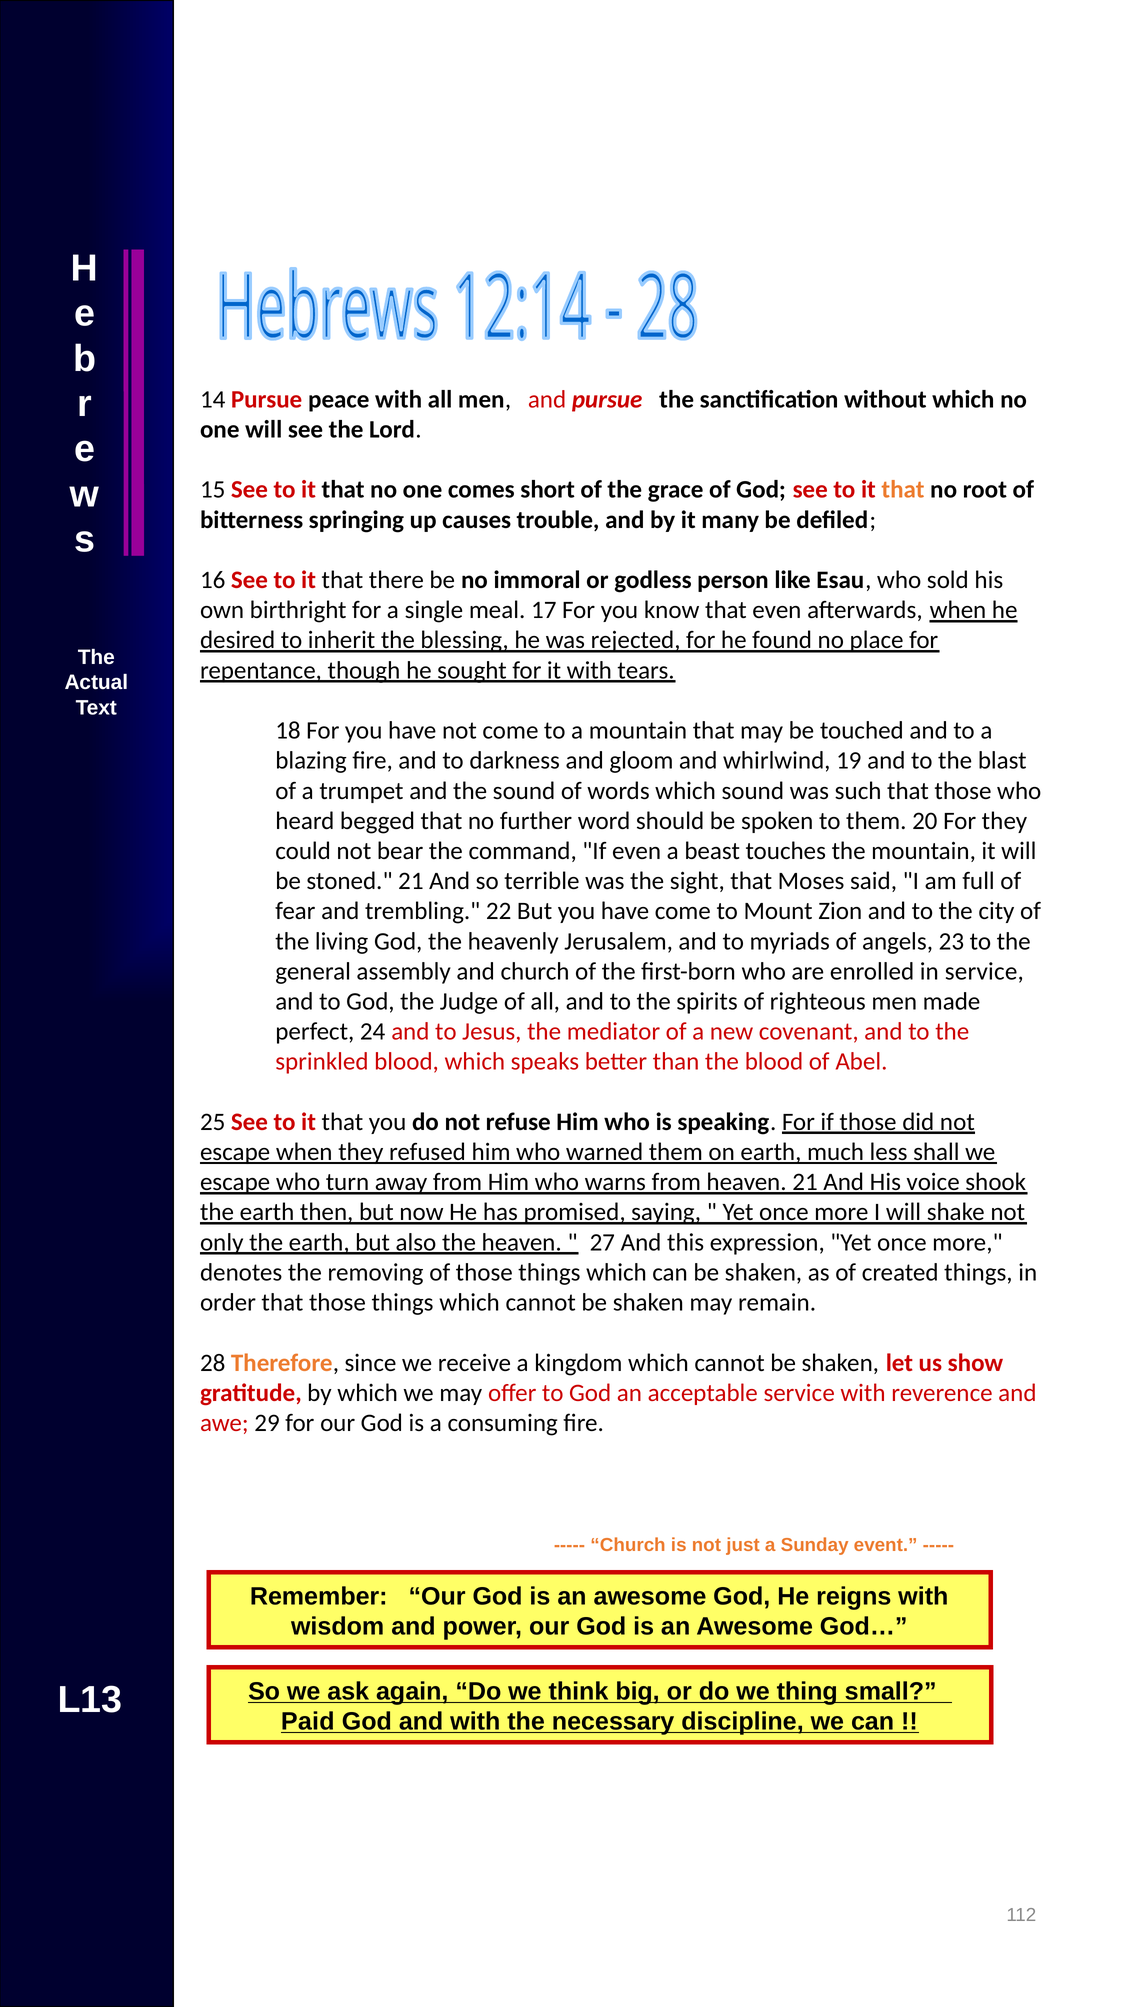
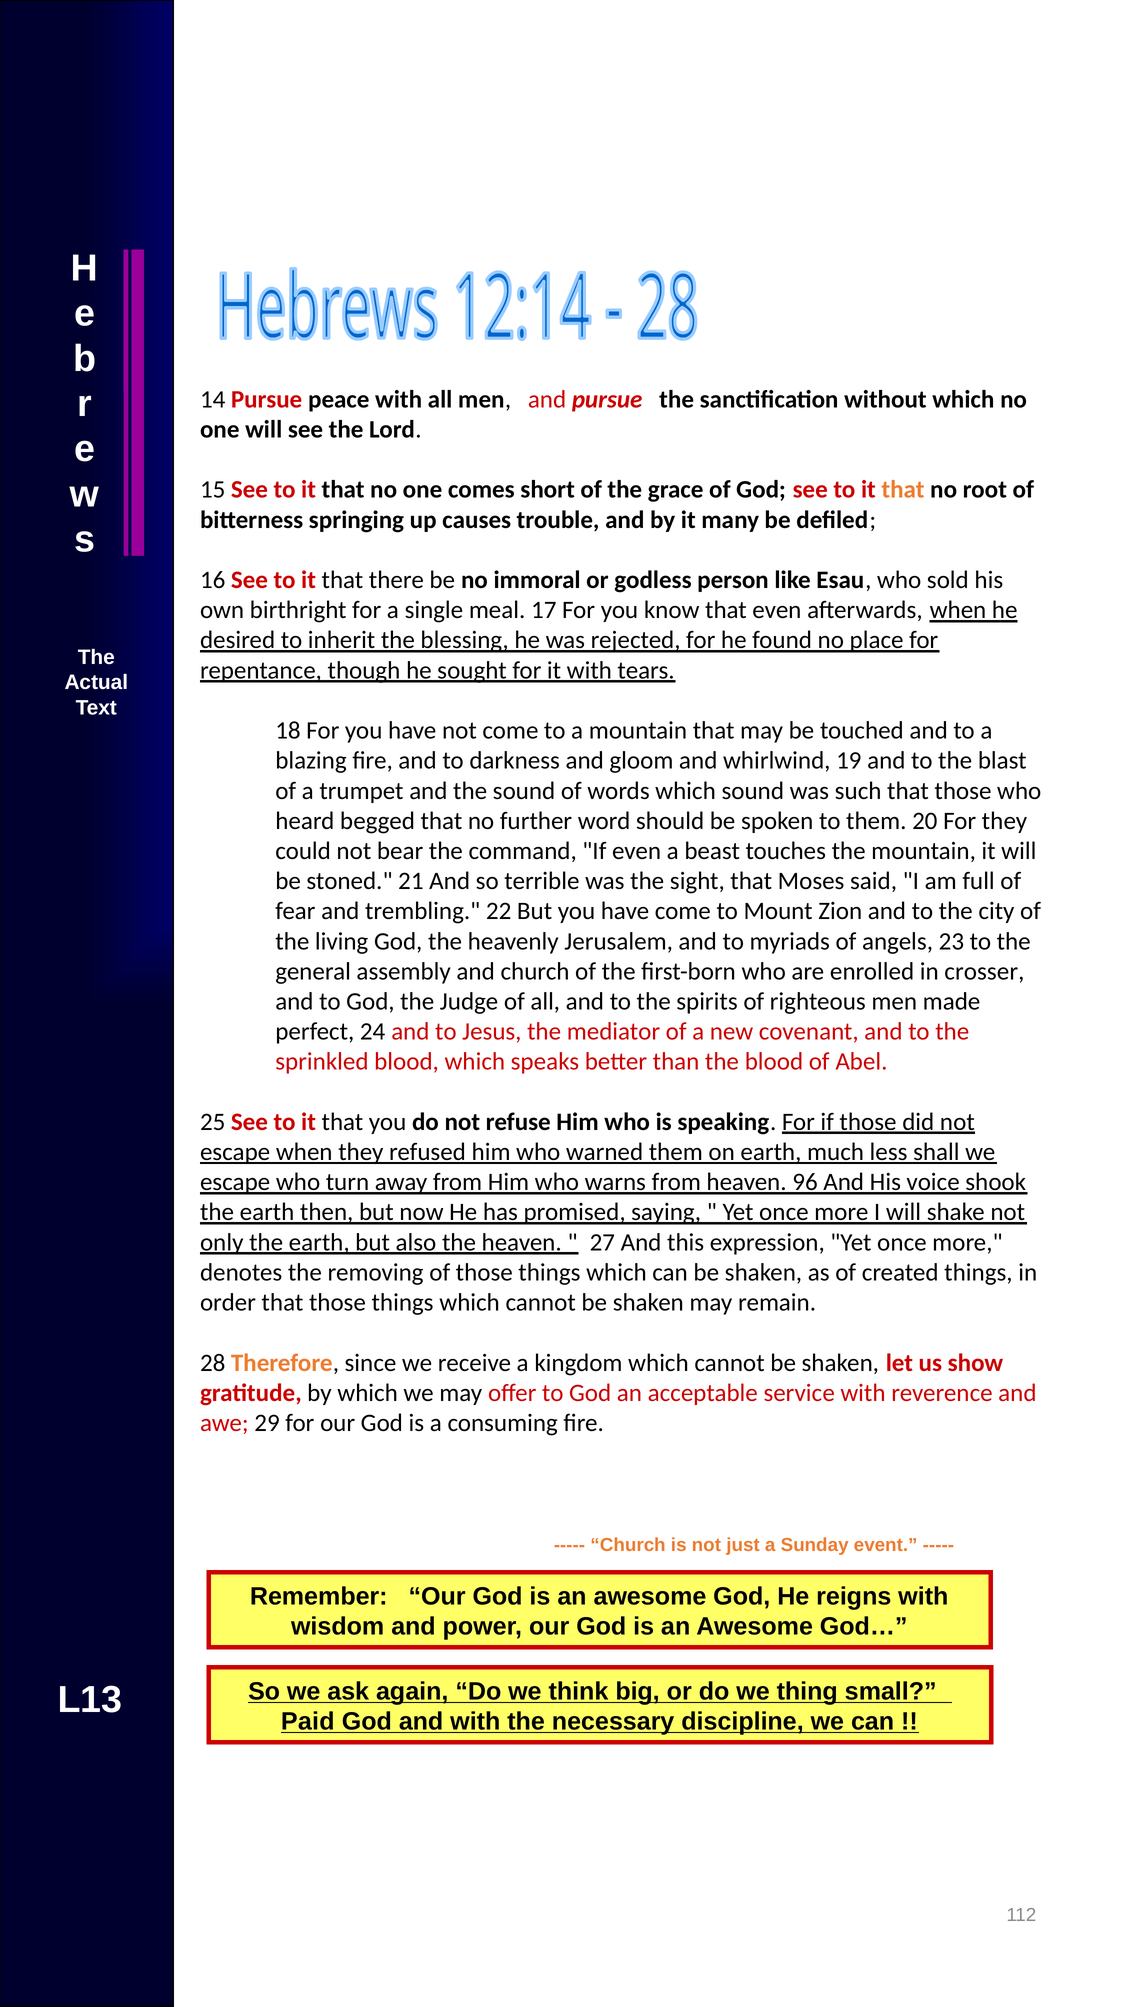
in service: service -> crosser (984, 971)
heaven 21: 21 -> 96 (805, 1182)
